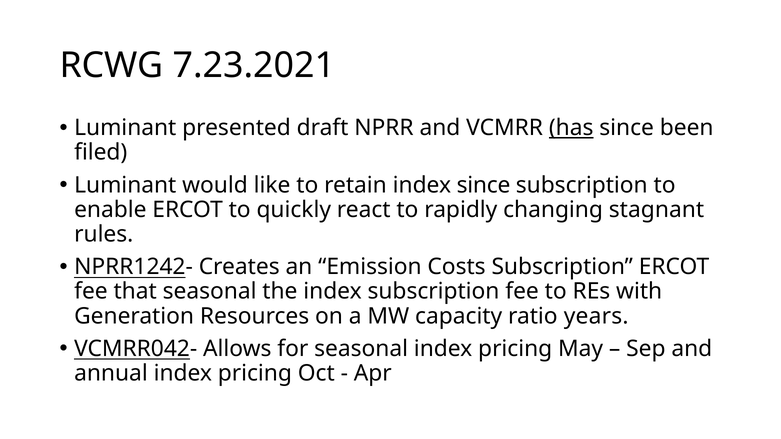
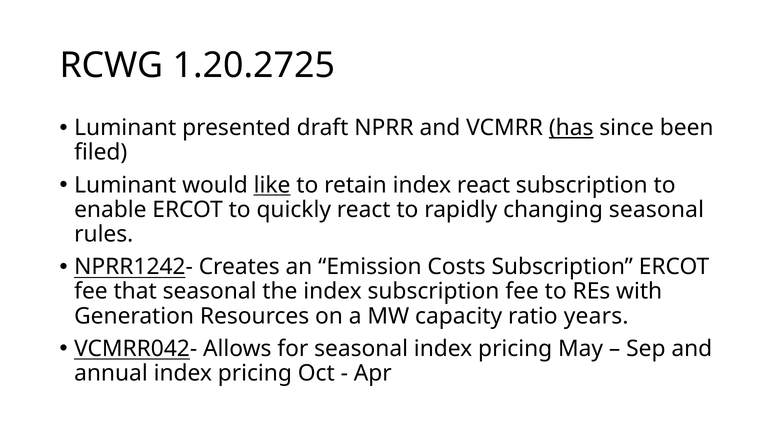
7.23.2021: 7.23.2021 -> 1.20.2725 (254, 66)
like underline: none -> present (272, 185)
index since: since -> react (484, 185)
changing stagnant: stagnant -> seasonal (656, 210)
